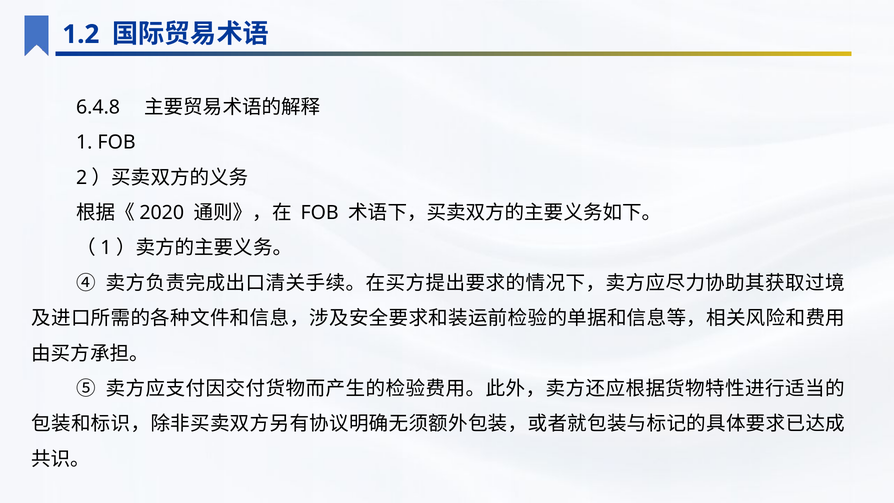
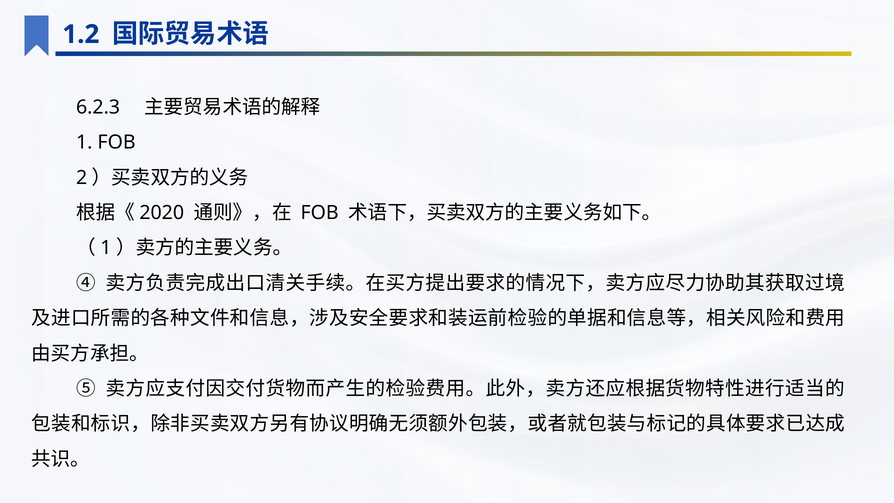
6.4.8: 6.4.8 -> 6.2.3 (98, 107)
